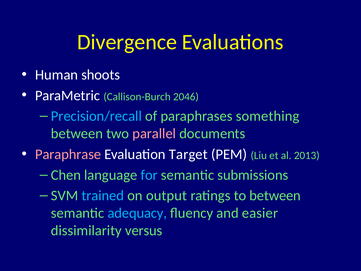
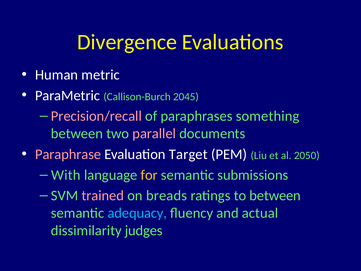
shoots: shoots -> metric (101, 75)
2046: 2046 -> 2045 (186, 97)
Precision/recall colour: light blue -> pink (96, 116)
2013: 2013 -> 2050 (307, 155)
Chen: Chen -> With (66, 175)
for colour: light blue -> yellow (149, 175)
trained colour: light blue -> pink (103, 196)
output: output -> breads (167, 196)
easier: easier -> actual (260, 213)
versus: versus -> judges (144, 230)
